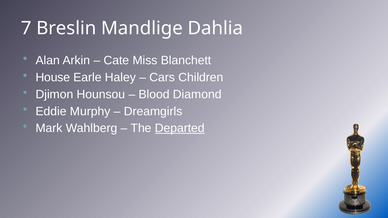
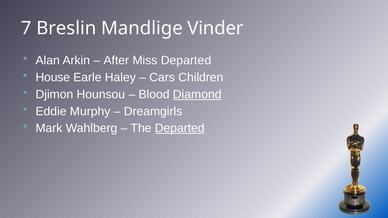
Dahlia: Dahlia -> Vinder (215, 28)
Cate: Cate -> After (116, 60)
Miss Blanchett: Blanchett -> Departed (186, 60)
Diamond underline: none -> present (197, 94)
